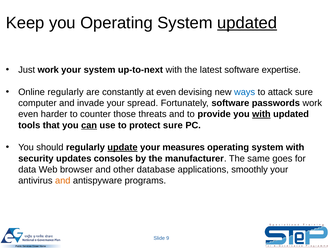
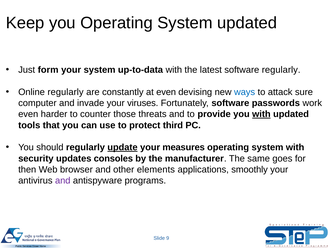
updated underline: present -> none (247, 23)
Just work: work -> form (48, 70)
up-to-next: up-to-next -> up-to-data (140, 70)
software expertise: expertise -> regularly (281, 70)
spread: spread -> viruses (143, 103)
can underline: present -> none (89, 125)
protect sure: sure -> third (173, 125)
data: data -> then (27, 169)
database: database -> elements (156, 169)
and colour: orange -> purple (63, 180)
